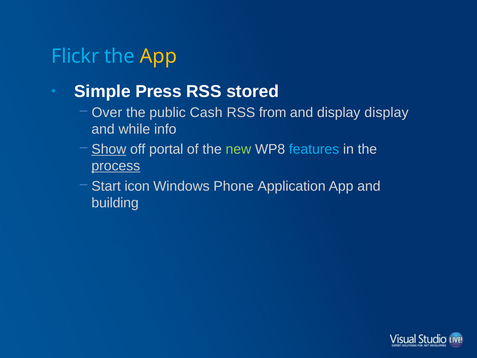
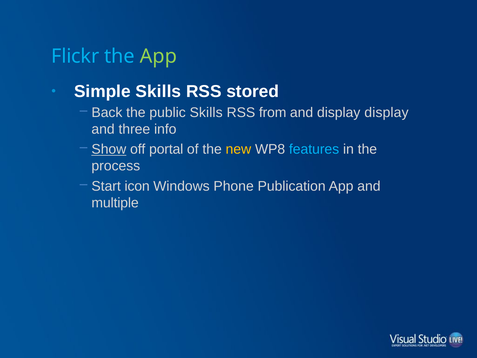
App colour: yellow -> light green (158, 56)
Simple Press: Press -> Skills (158, 91)
Over: Over -> Back (107, 112)
public Cash: Cash -> Skills (206, 112)
while: while -> three (134, 129)
new colour: light green -> yellow (238, 149)
process underline: present -> none (116, 166)
Application: Application -> Publication (292, 186)
building: building -> multiple (115, 203)
